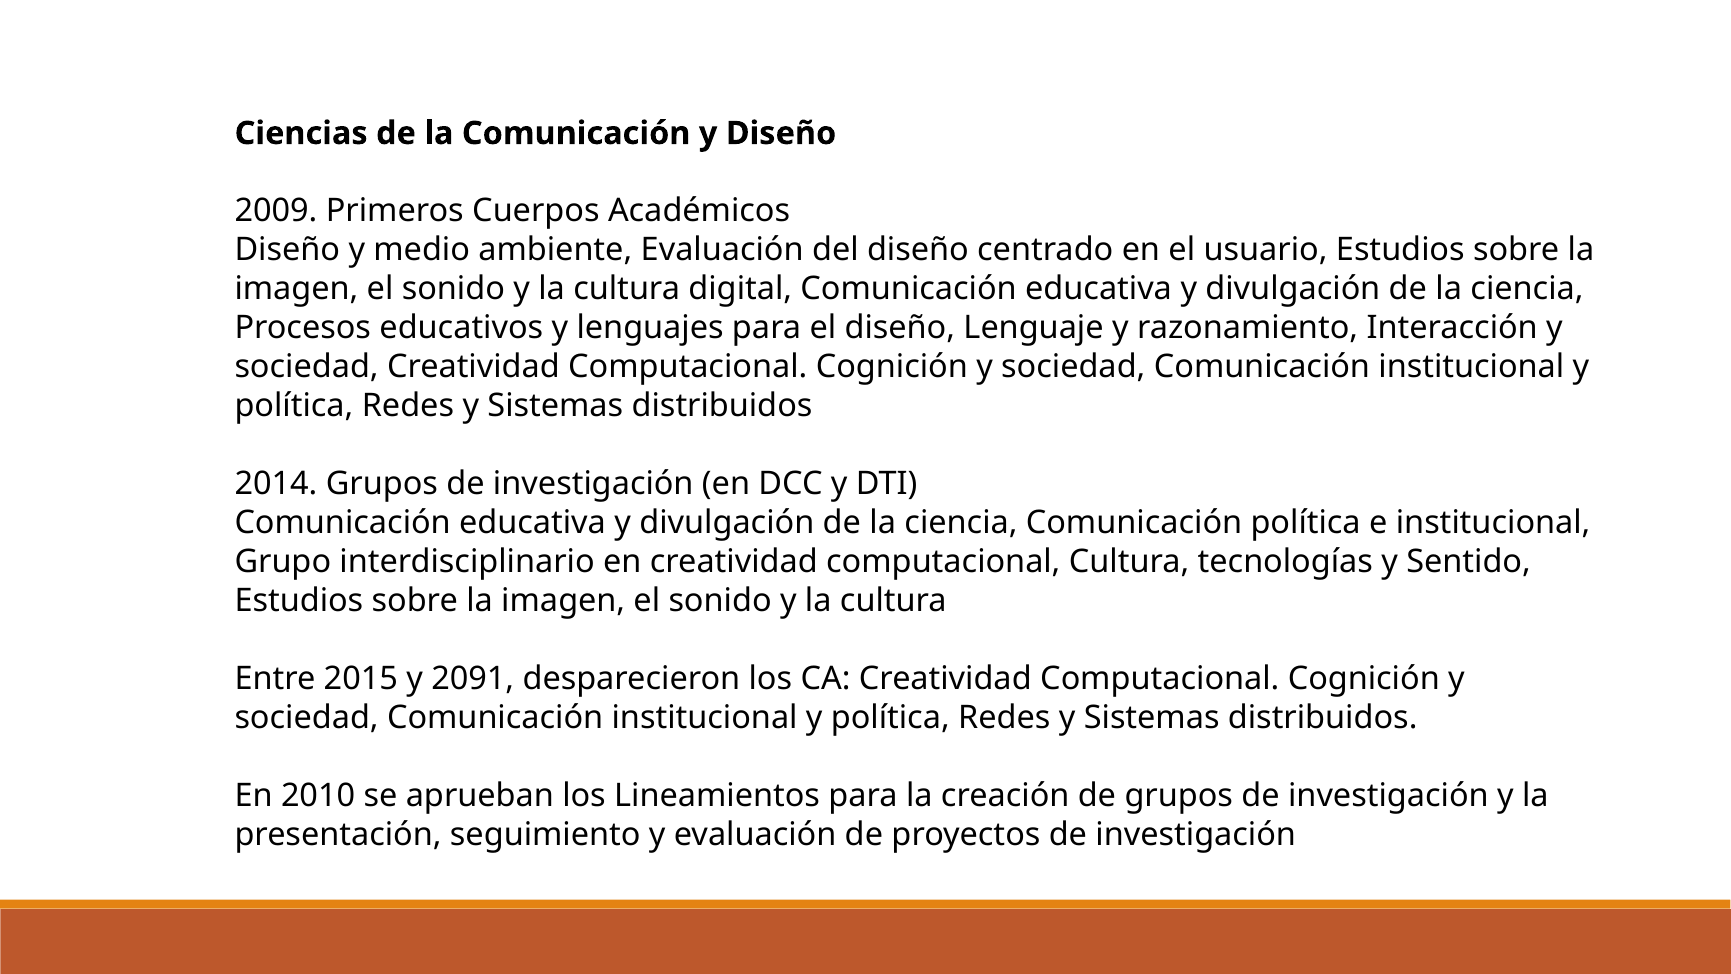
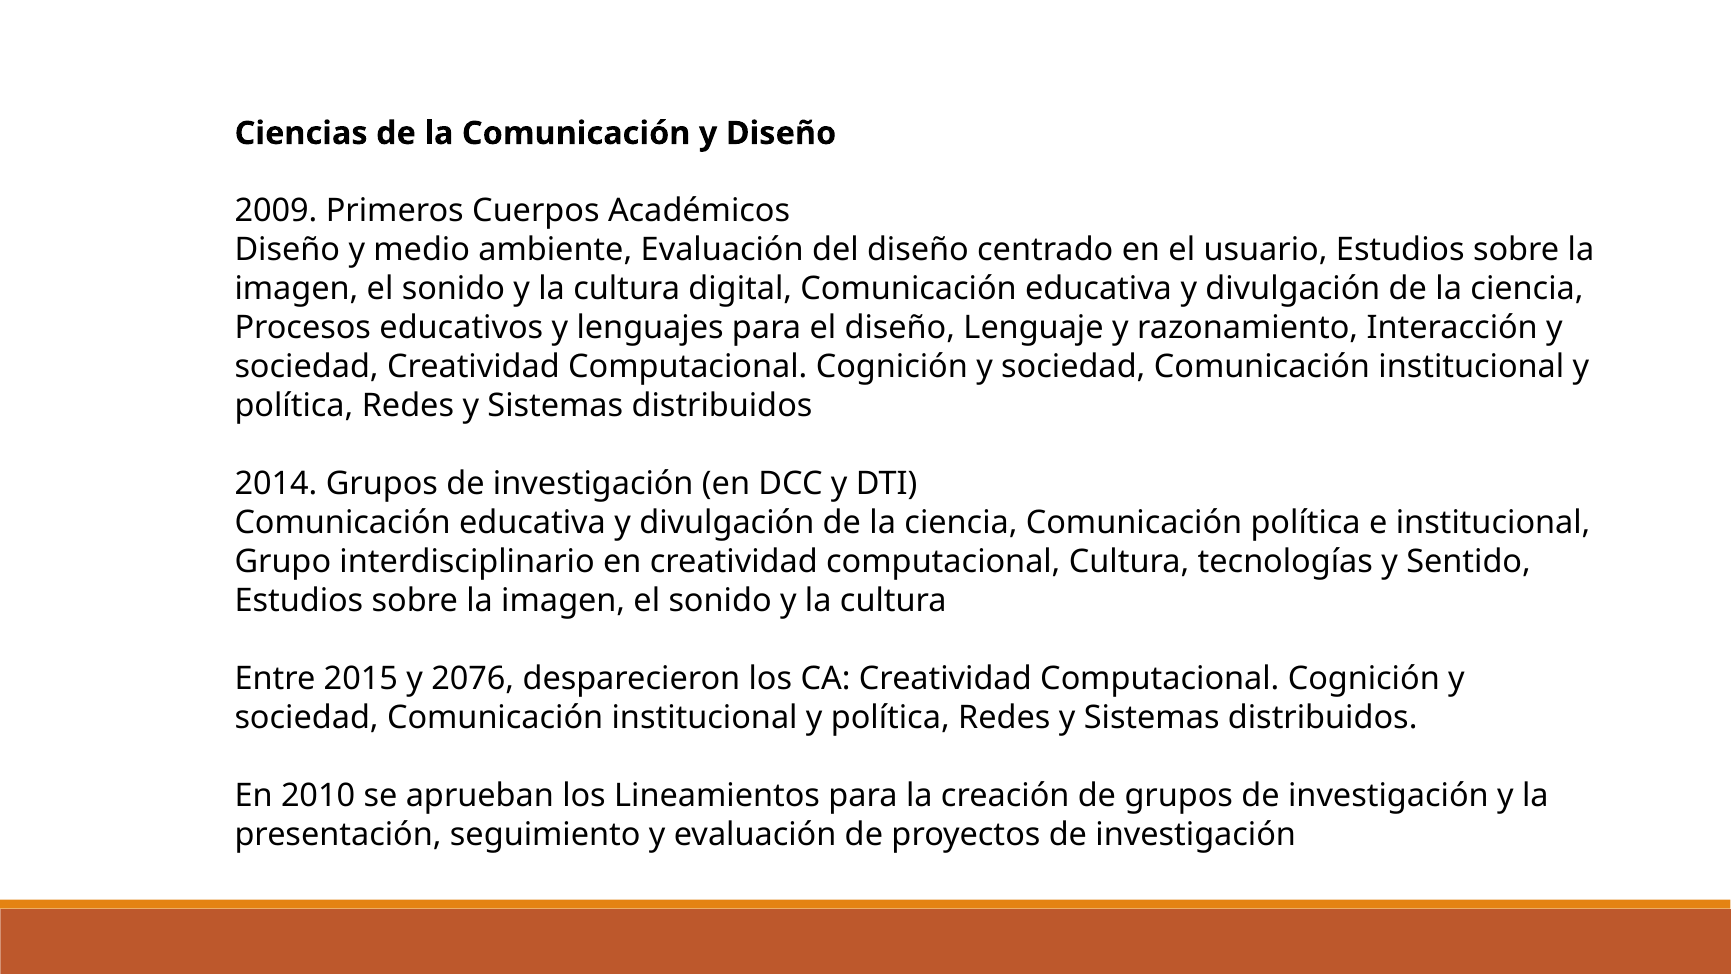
2091: 2091 -> 2076 (473, 679)
